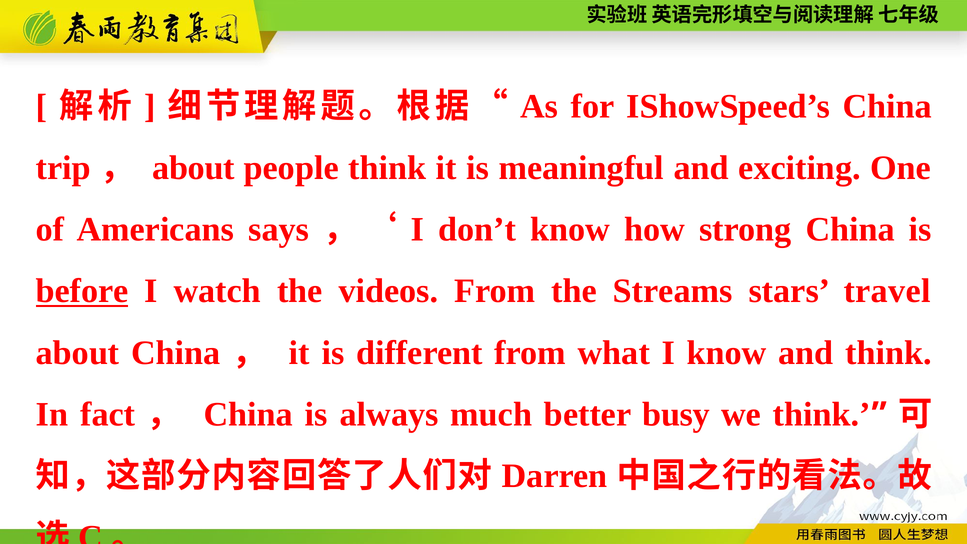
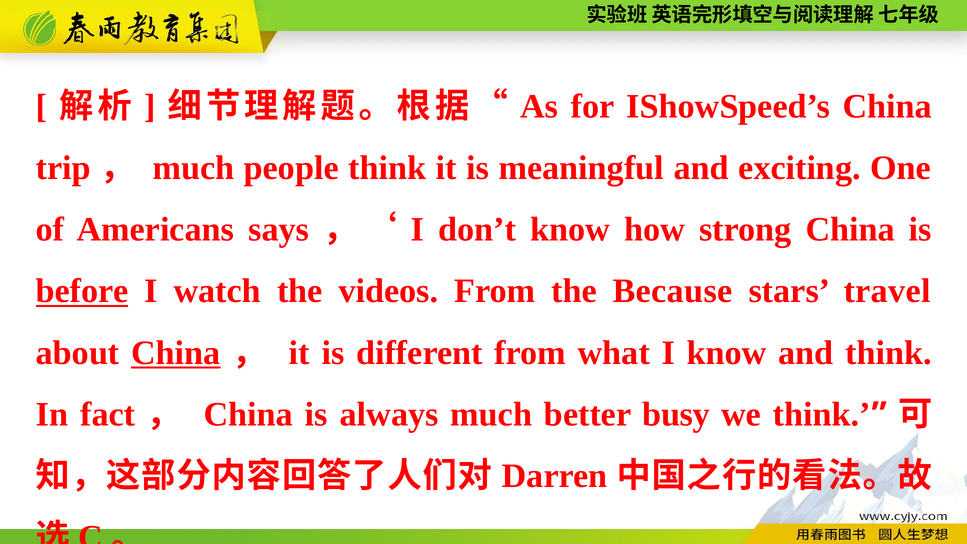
about: about -> much (193, 168)
Streams: Streams -> Because (673, 291)
China underline: none -> present (176, 353)
